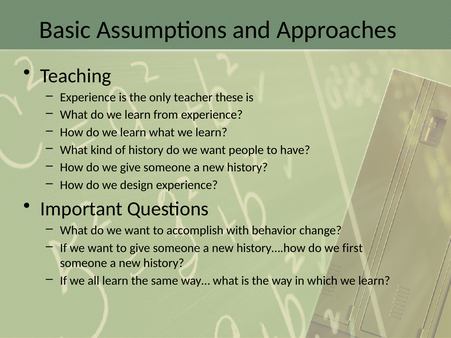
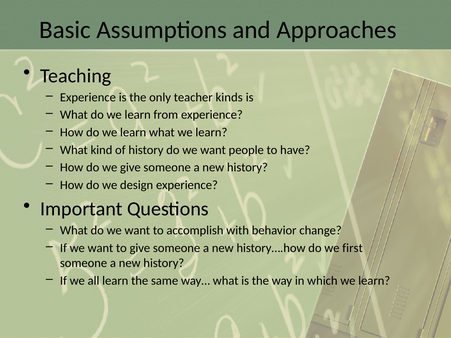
these: these -> kinds (229, 97)
